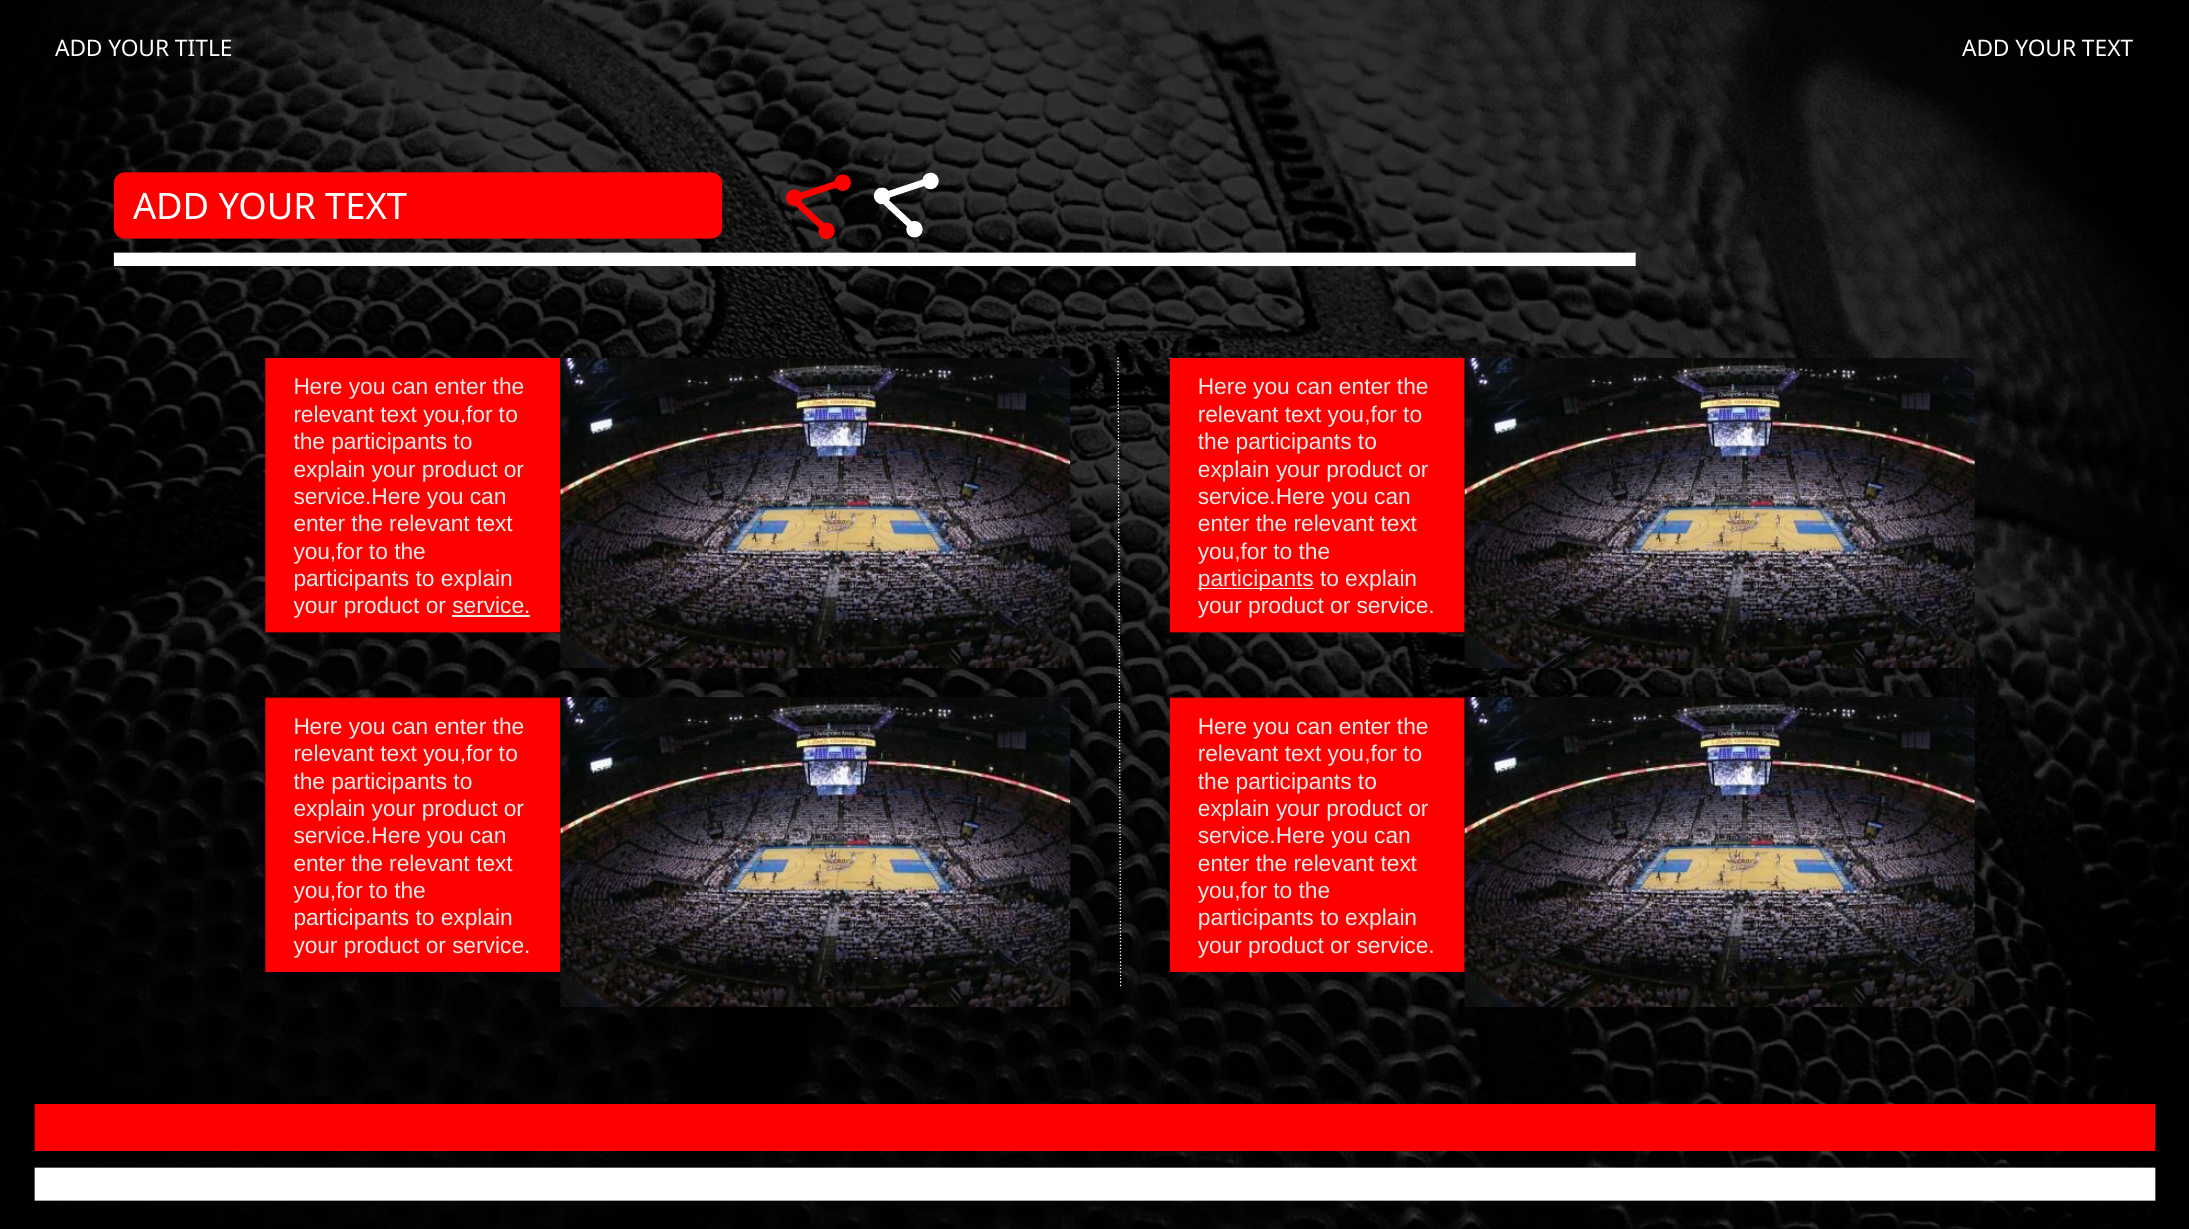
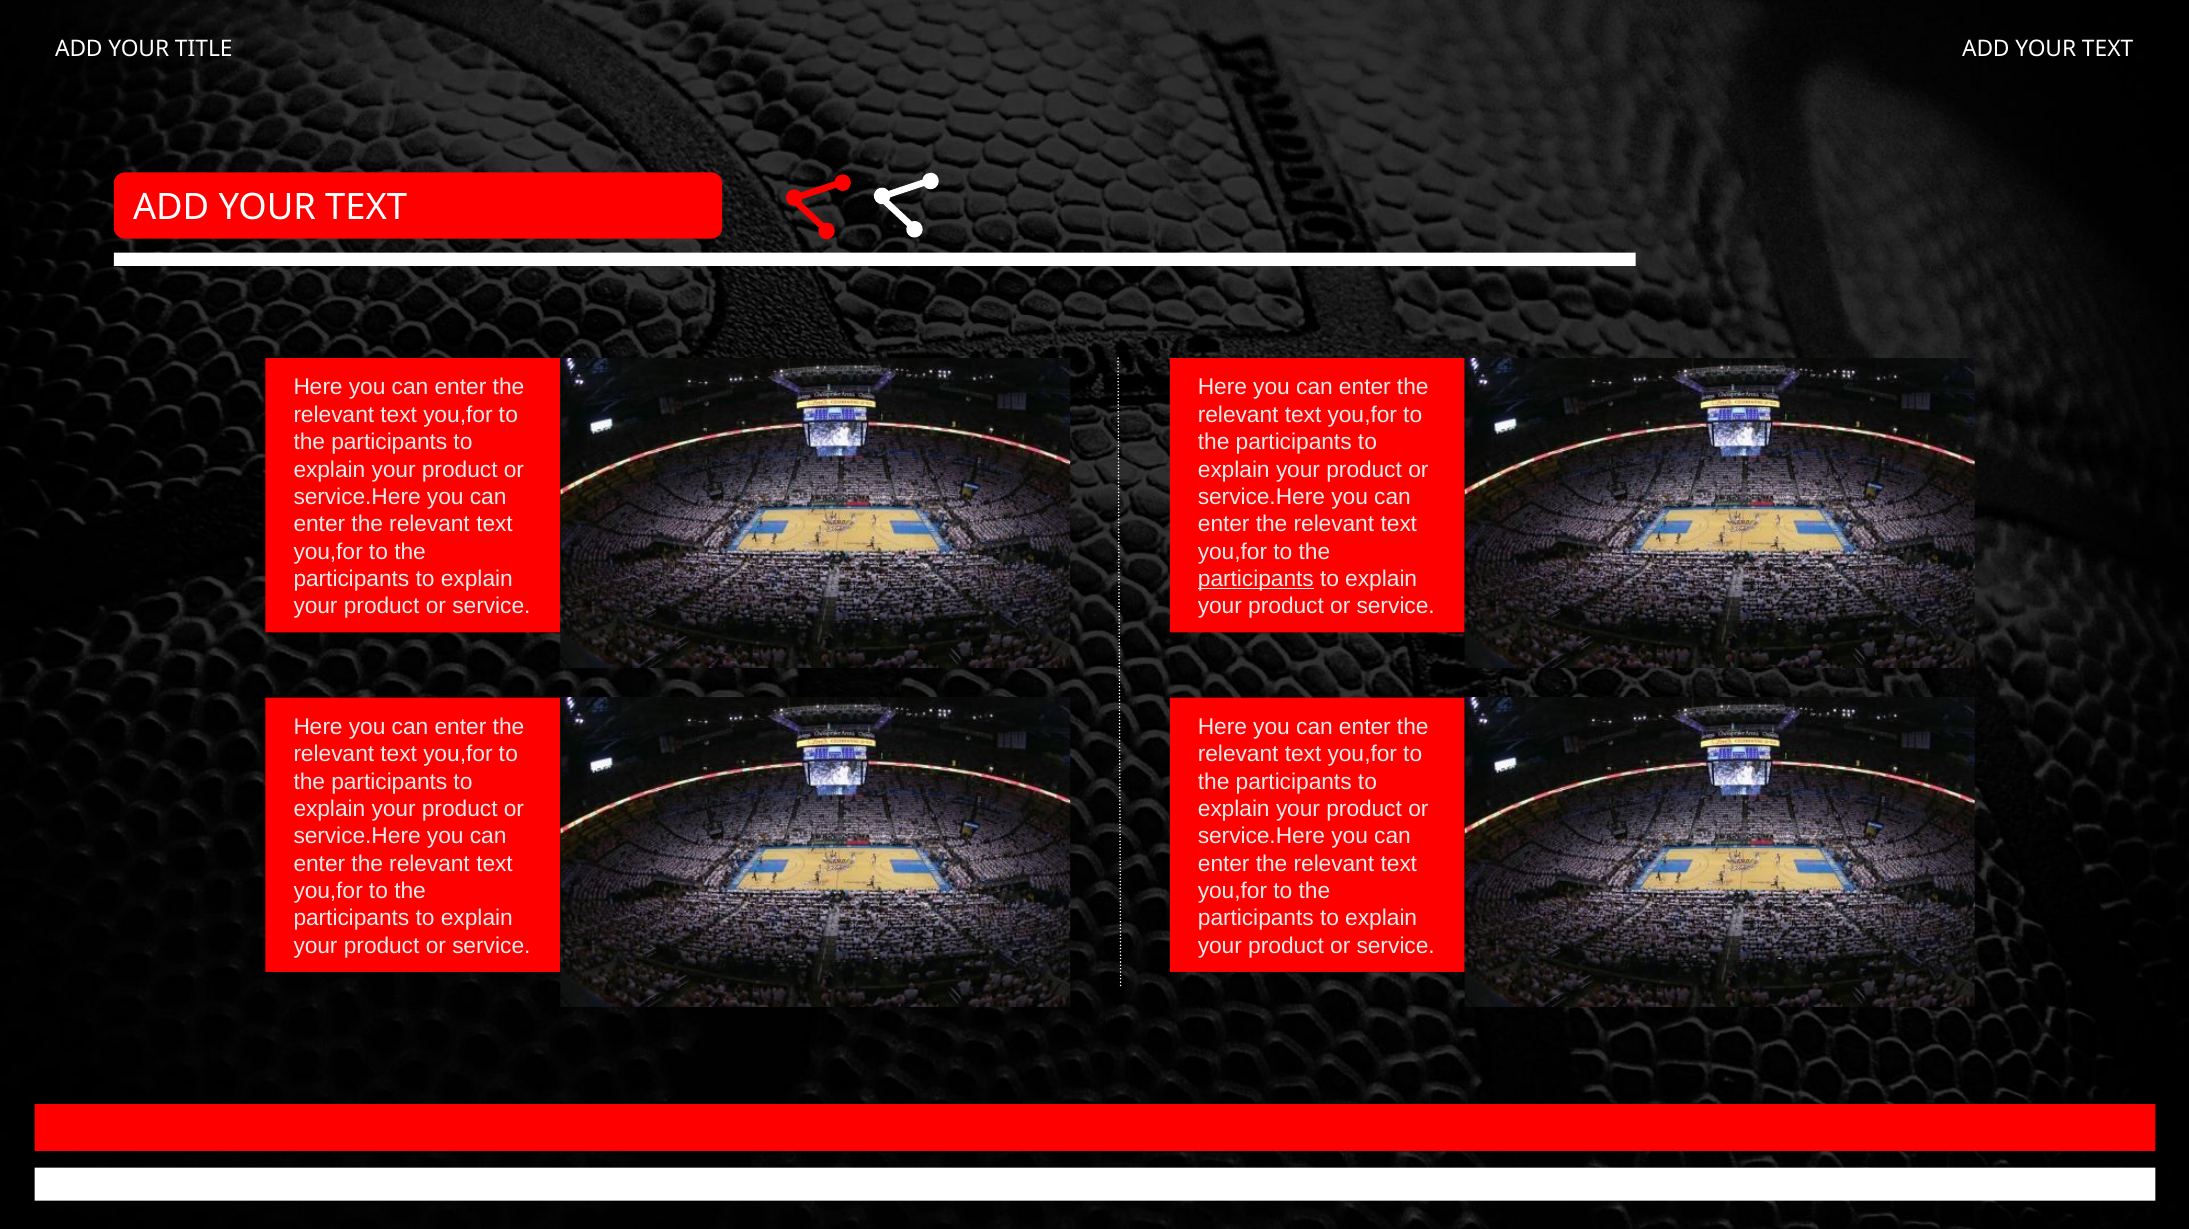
service underline: present -> none (491, 606)
